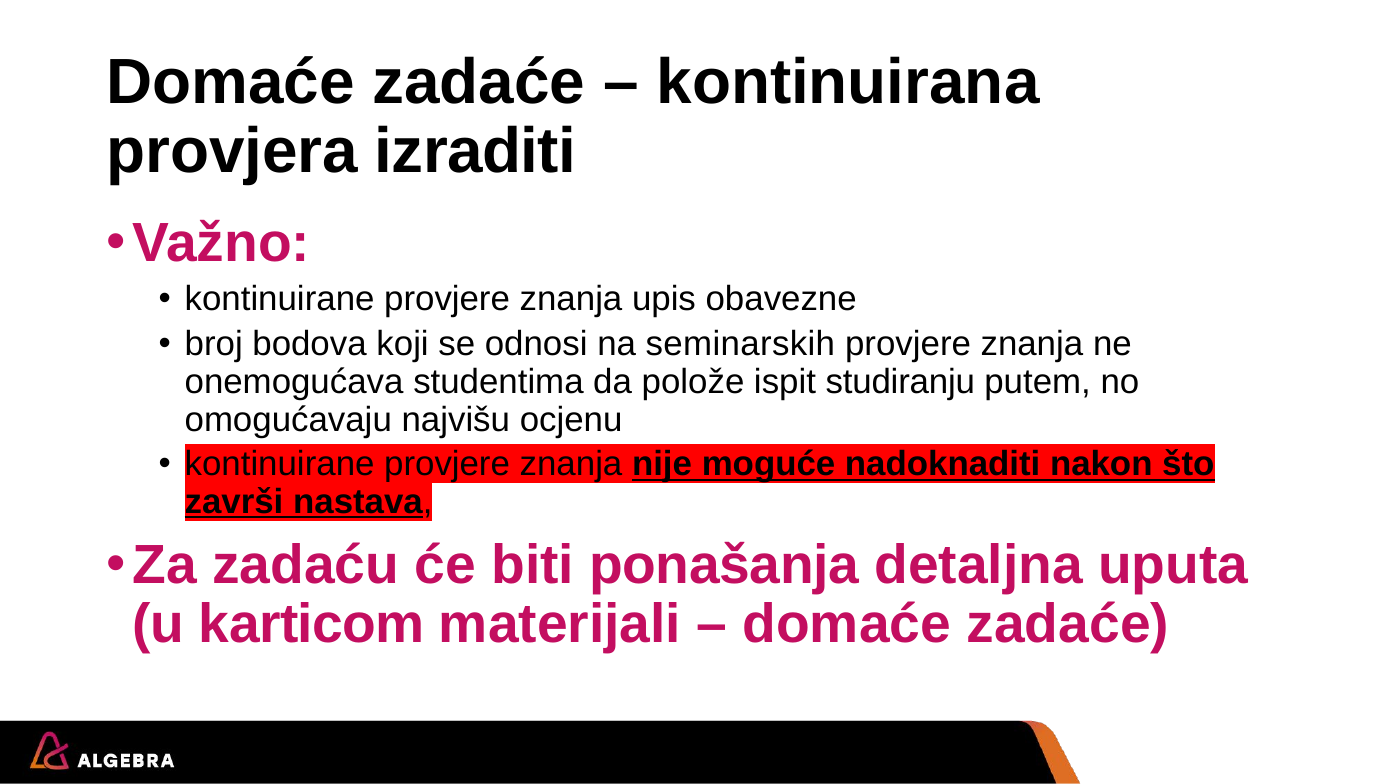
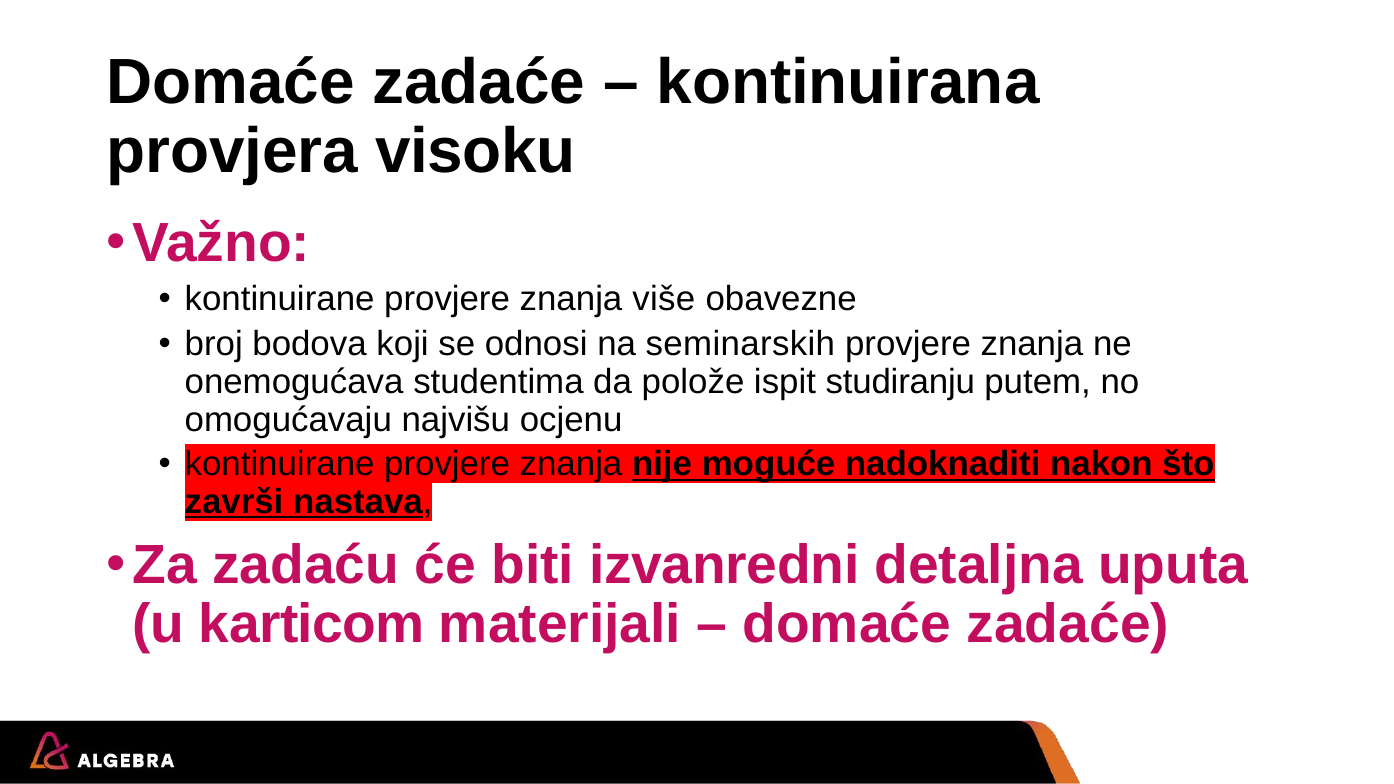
izraditi: izraditi -> visoku (475, 152)
upis: upis -> više (664, 299)
ponašanja: ponašanja -> izvanredni (724, 565)
